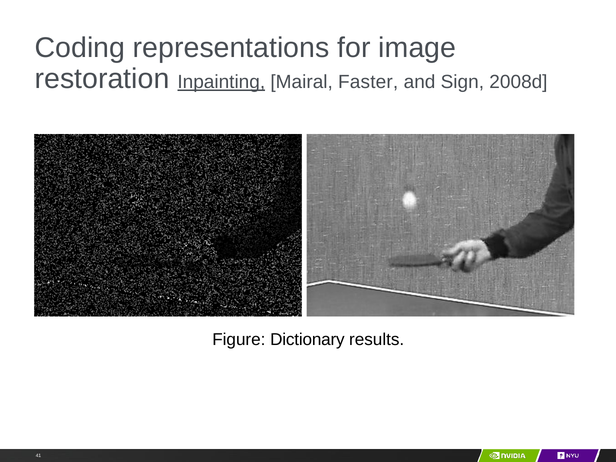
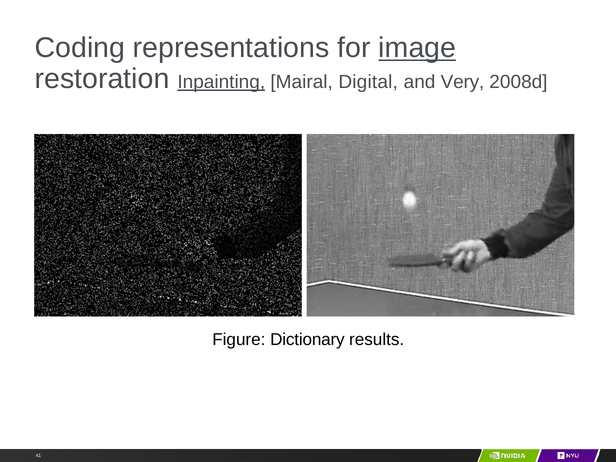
image underline: none -> present (417, 48)
Faster: Faster -> Digital (368, 82)
Sign: Sign -> Very (462, 82)
